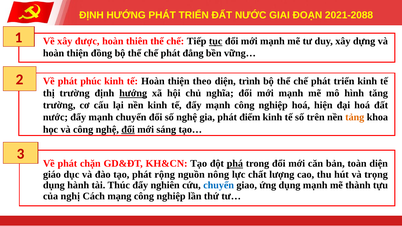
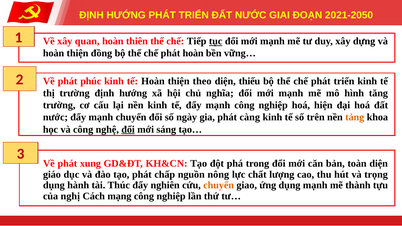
2021-2088: 2021-2088 -> 2021-2050 (349, 15)
được: được -> quan (87, 41)
phát đẳng: đẳng -> hoàn (193, 53)
trình: trình -> thiếu (249, 81)
hướng underline: present -> none (133, 93)
số nghệ: nghệ -> ngày (187, 117)
điểm: điểm -> càng (250, 117)
chặn: chặn -> xung (90, 164)
phá underline: present -> none (235, 164)
rộng: rộng -> chấp (165, 175)
chuyển colour: blue -> orange (219, 185)
